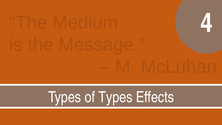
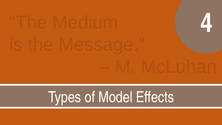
of Types: Types -> Model (115, 97)
